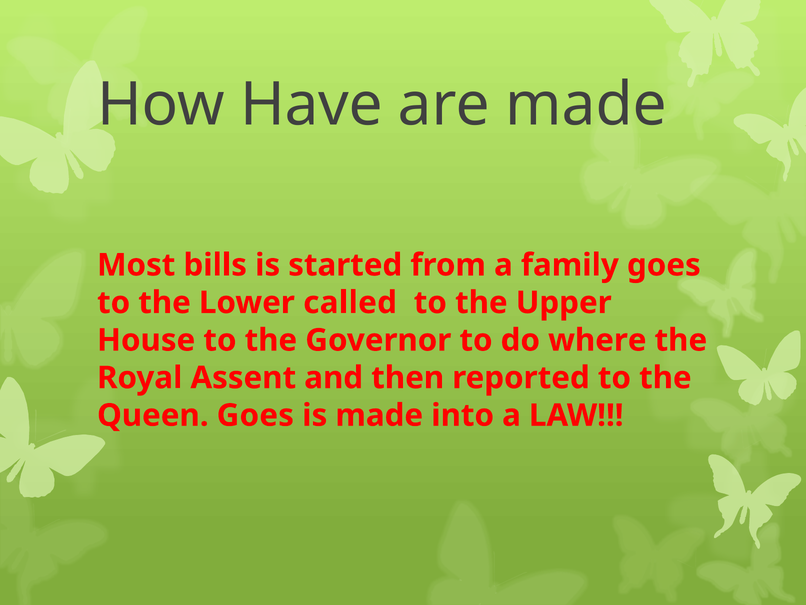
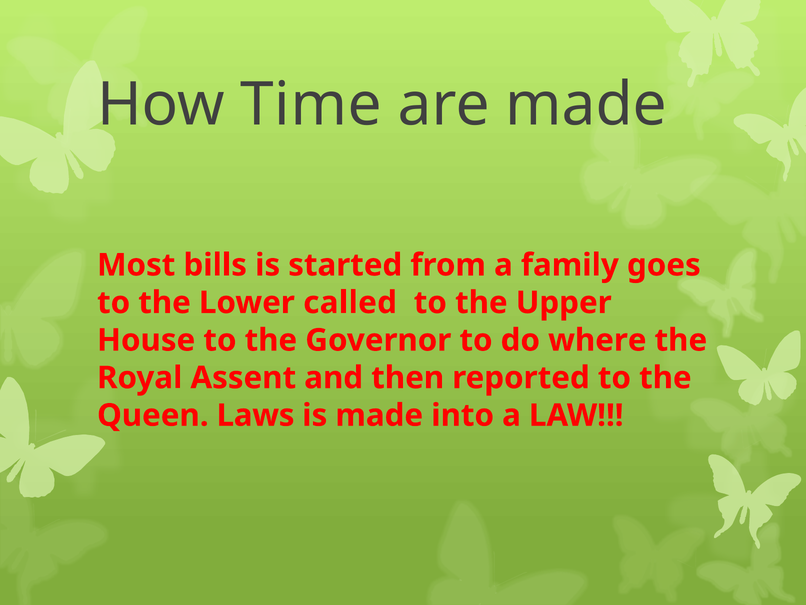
Have: Have -> Time (311, 105)
Queen Goes: Goes -> Laws (256, 415)
